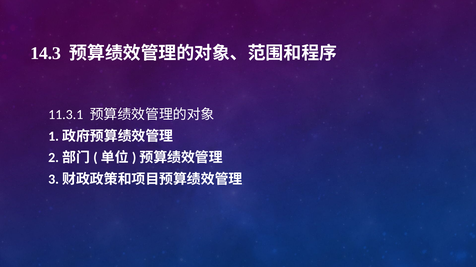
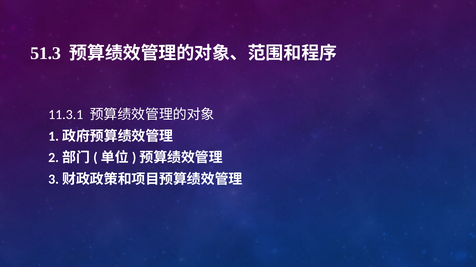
14.3: 14.3 -> 51.3 (46, 53)
